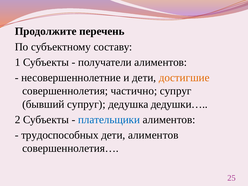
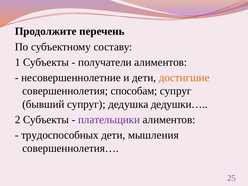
частично: частично -> способам (134, 91)
плательщики colour: blue -> purple (109, 120)
дети алиментов: алиментов -> мышления (153, 135)
